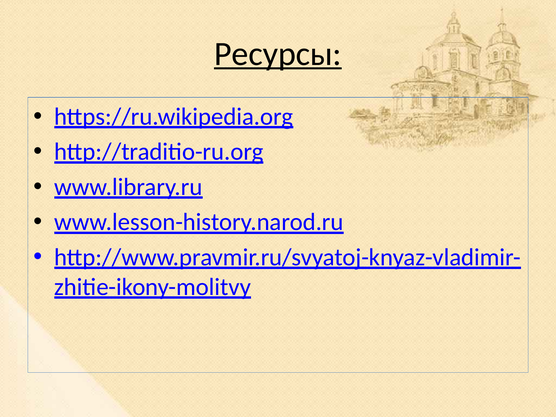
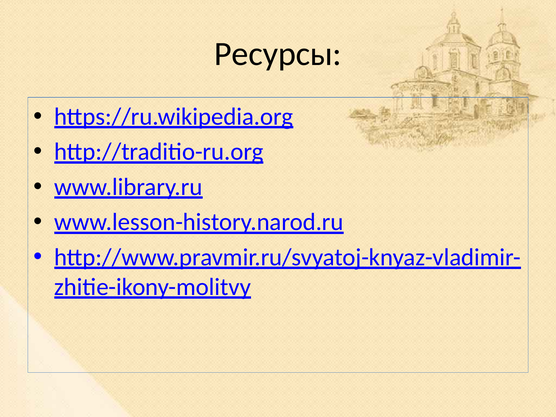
Ресурсы underline: present -> none (278, 54)
